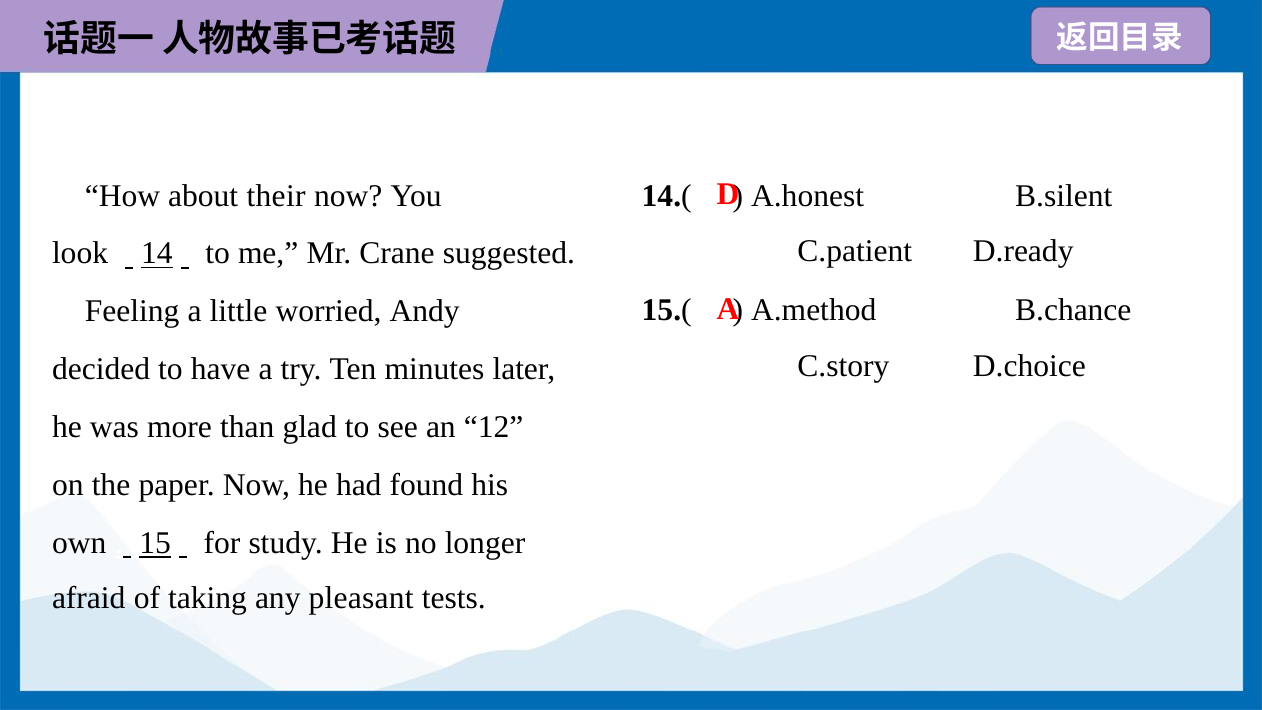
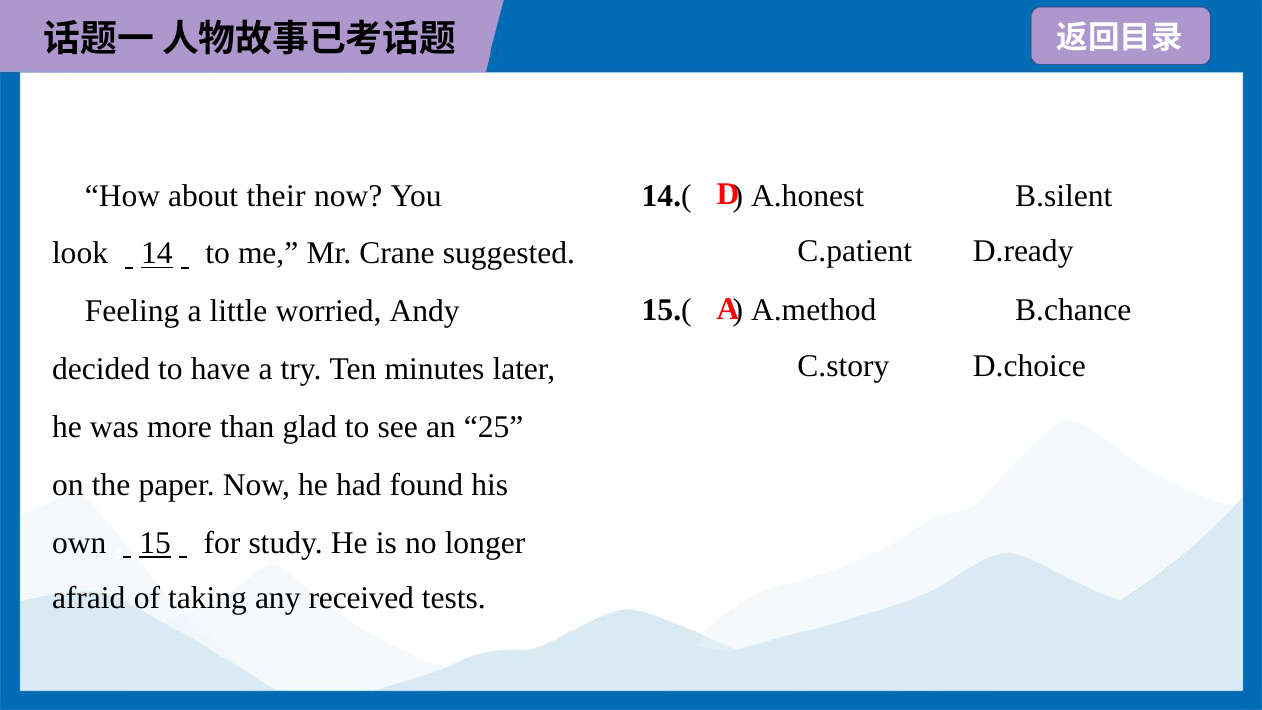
12: 12 -> 25 (494, 427)
pleasant: pleasant -> received (361, 598)
